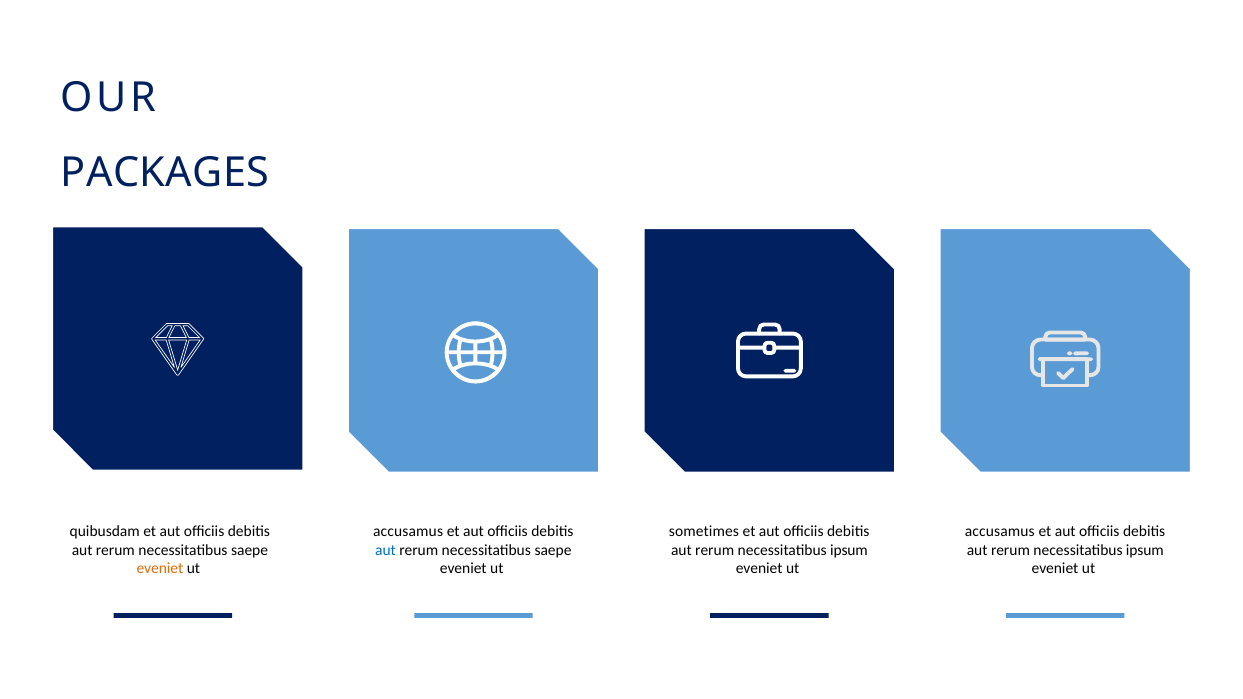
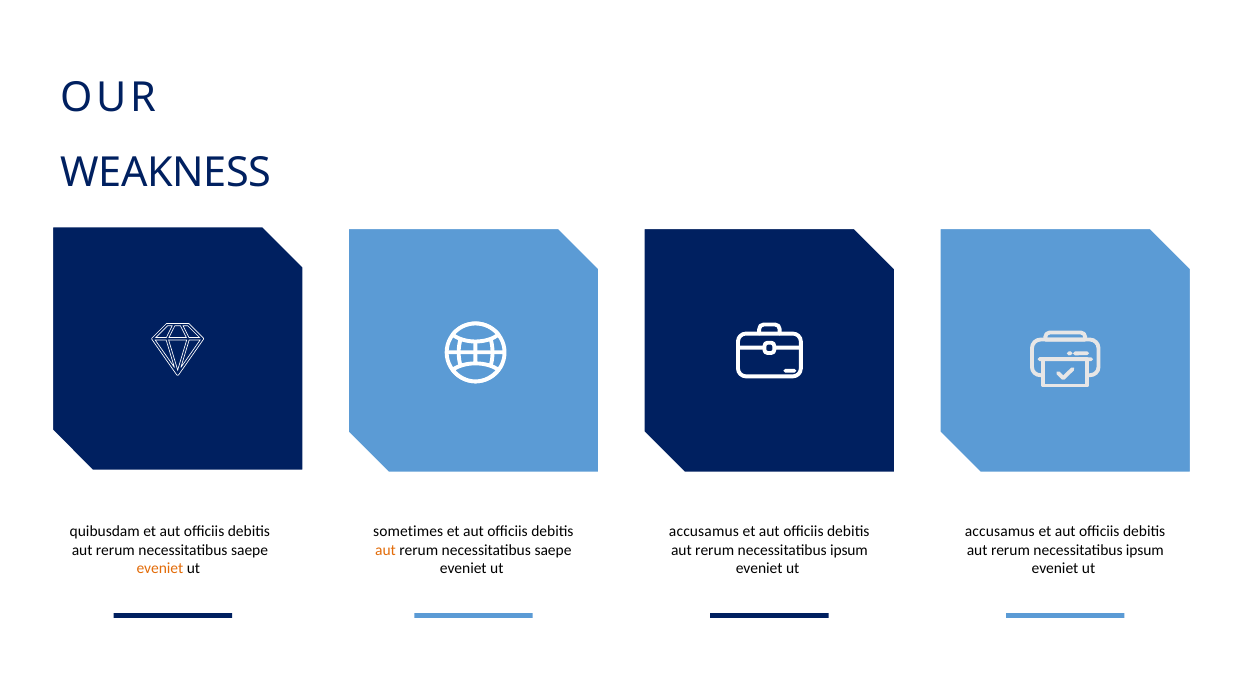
PACKAGES: PACKAGES -> WEAKNESS (166, 172)
accusamus: accusamus -> sometimes (408, 532)
sometimes: sometimes -> accusamus (704, 532)
aut colour: blue -> orange (386, 550)
